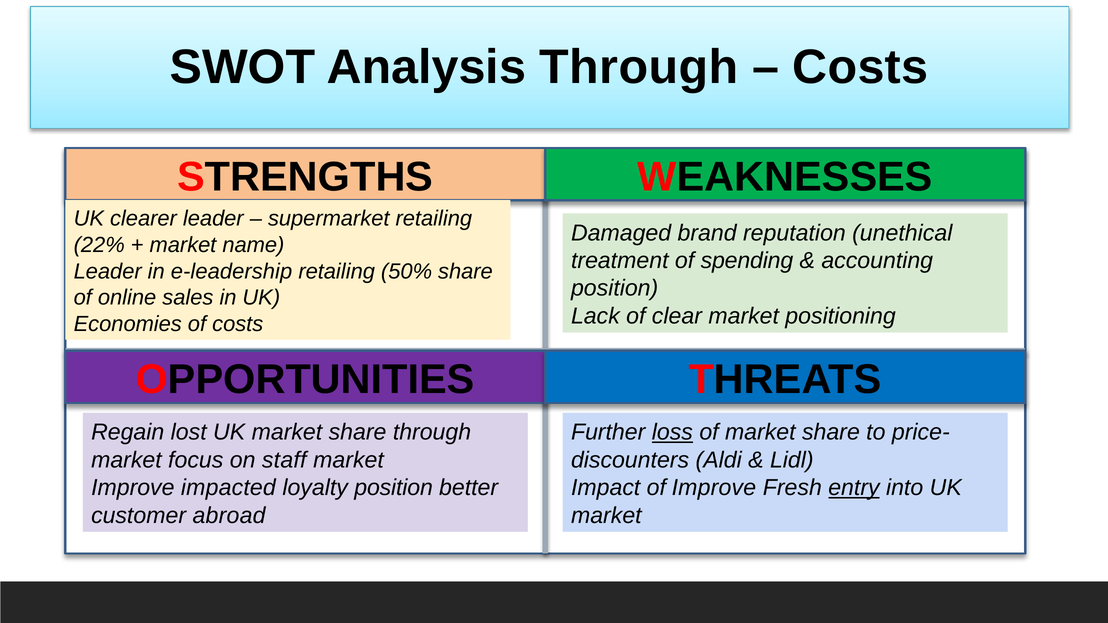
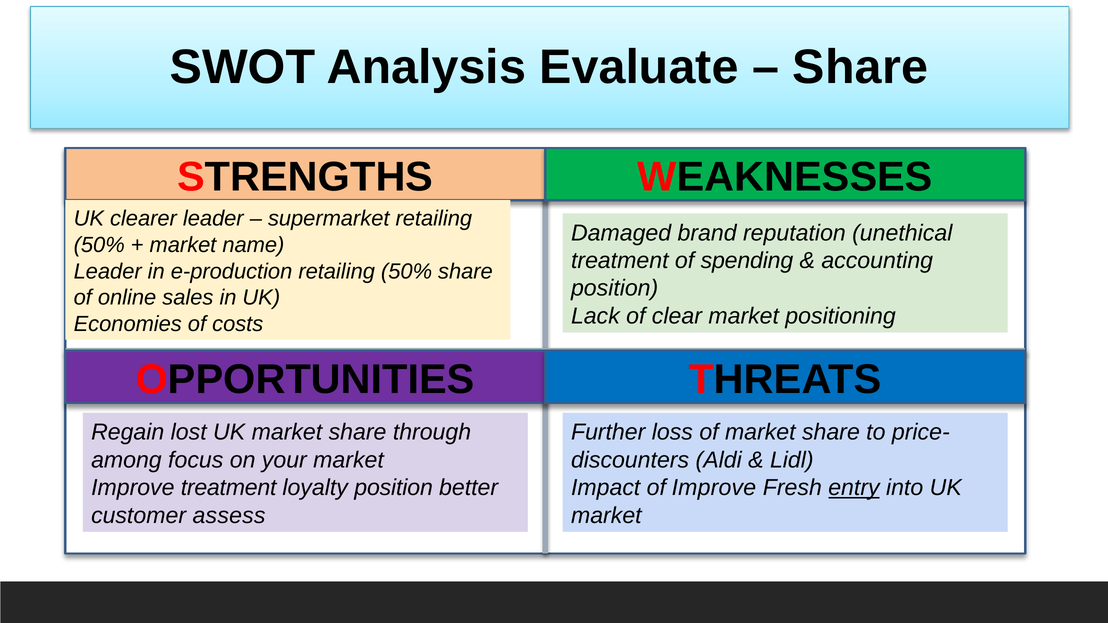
Analysis Through: Through -> Evaluate (639, 67)
Costs: Costs -> Share (860, 67)
22%: 22% -> 50% (99, 245)
e-leadership: e-leadership -> e-production (232, 271)
loss underline: present -> none (672, 433)
market: market -> among (126, 460)
staff: staff -> your (284, 460)
Improve impacted: impacted -> treatment (229, 488)
abroad: abroad -> assess (229, 516)
